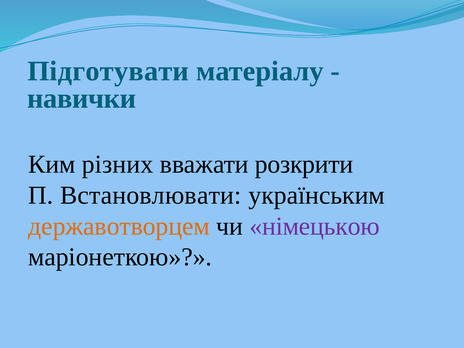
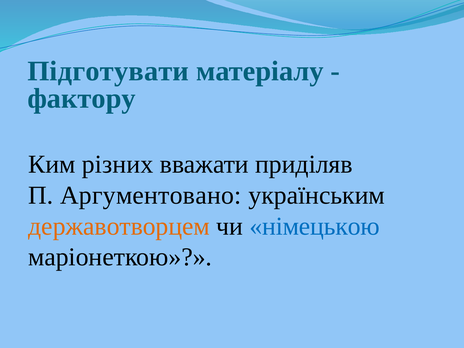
навички: навички -> фактору (82, 98)
розкрити: розкрити -> приділяв (304, 164)
Встановлювати: Встановлювати -> Аргументовано (151, 195)
німецькою colour: purple -> blue (315, 226)
